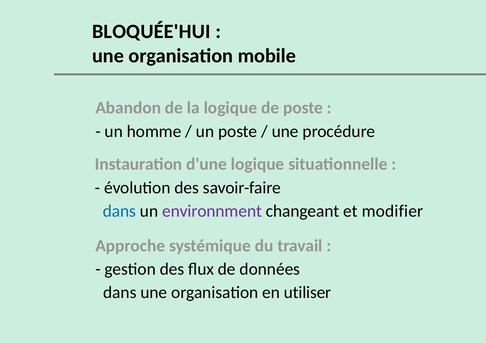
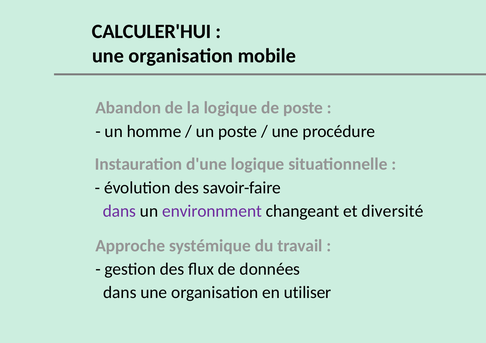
BLOQUÉE'HUI: BLOQUÉE'HUI -> CALCULER'HUI (152, 31)
dans colour: blue -> purple (119, 211)
modifier: modifier -> diversité (393, 211)
